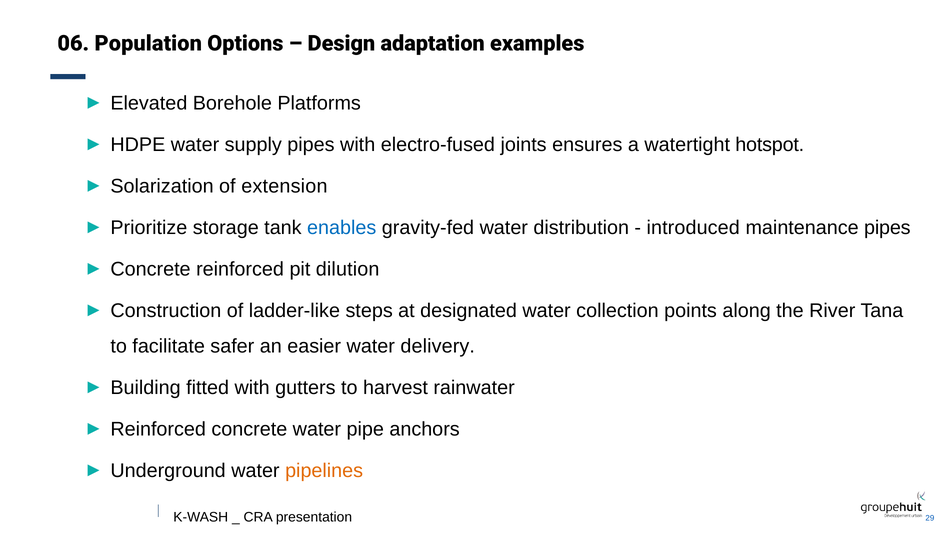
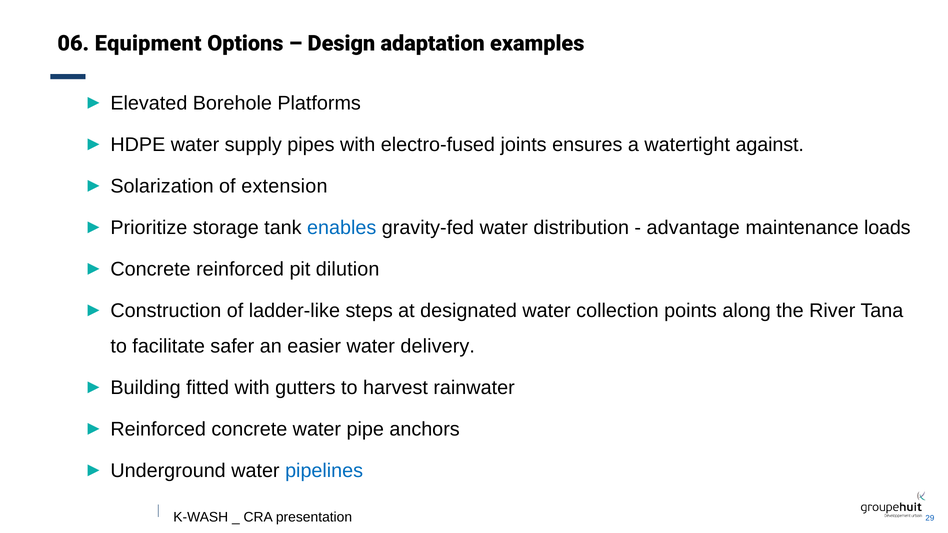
Population: Population -> Equipment (148, 43)
hotspot: hotspot -> against (770, 145)
introduced: introduced -> advantage (693, 228)
maintenance pipes: pipes -> loads (887, 228)
pipelines colour: orange -> blue (324, 471)
